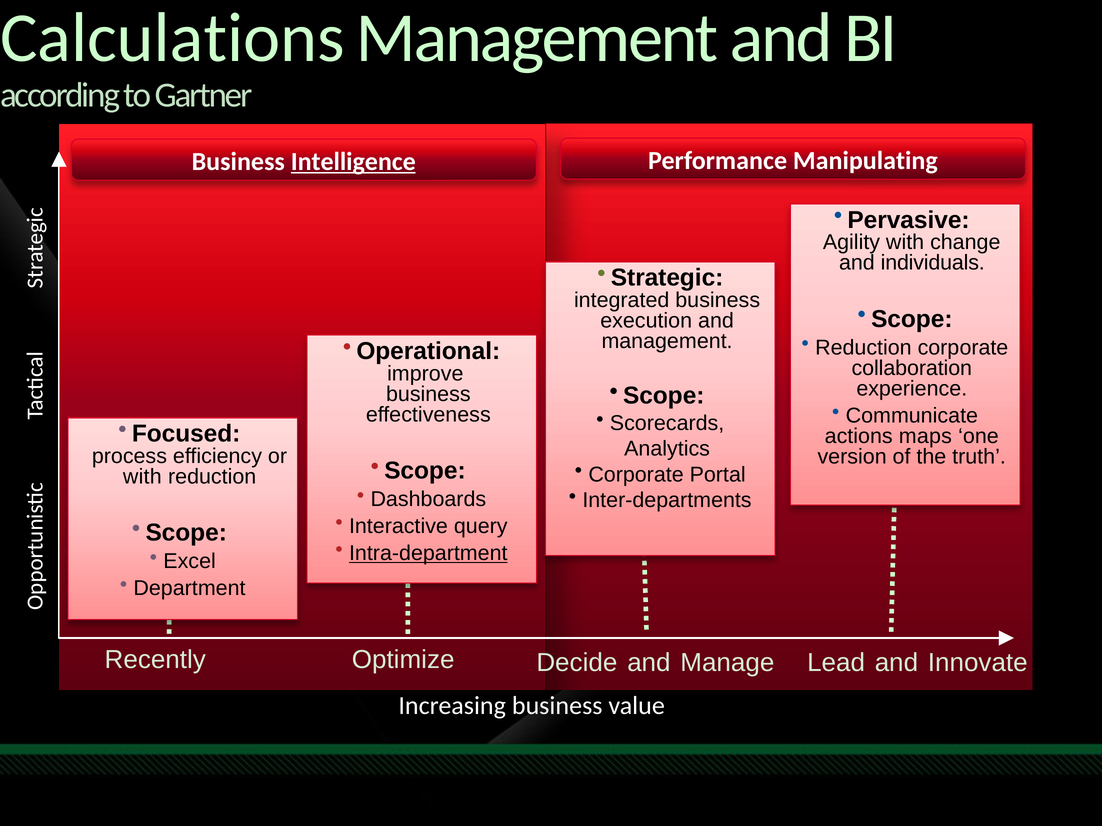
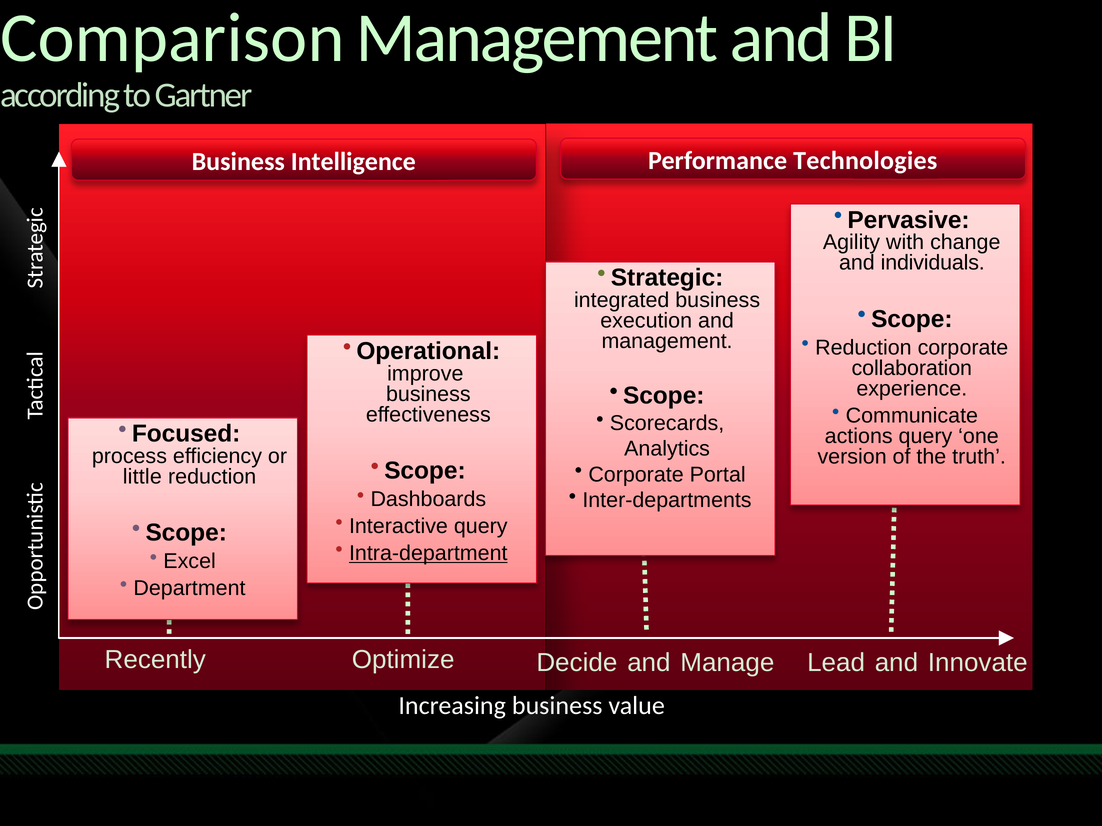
Calculations: Calculations -> Comparison (172, 38)
Intelligence underline: present -> none (353, 162)
Manipulating: Manipulating -> Technologies (865, 161)
actions maps: maps -> query (925, 437)
with: with -> little (142, 477)
